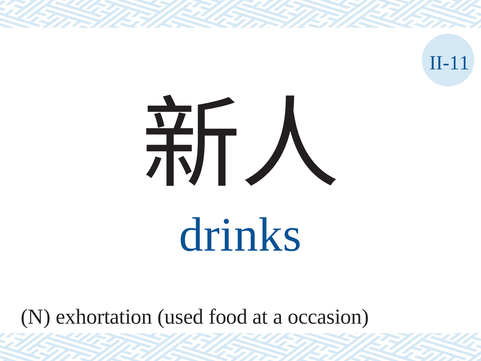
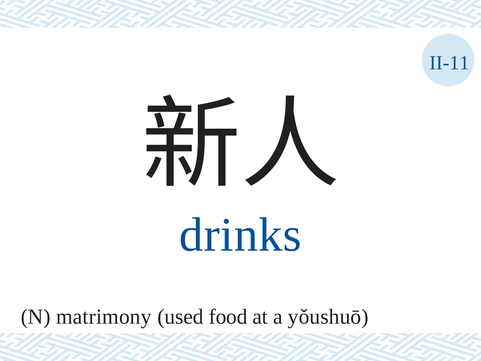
exhortation: exhortation -> matrimony (104, 317)
occasion: occasion -> yǒushuō (328, 317)
